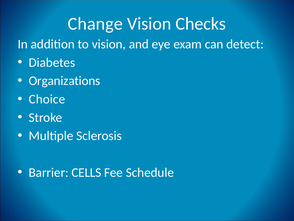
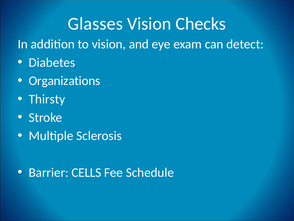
Change: Change -> Glasses (95, 24)
Choice: Choice -> Thirsty (47, 99)
